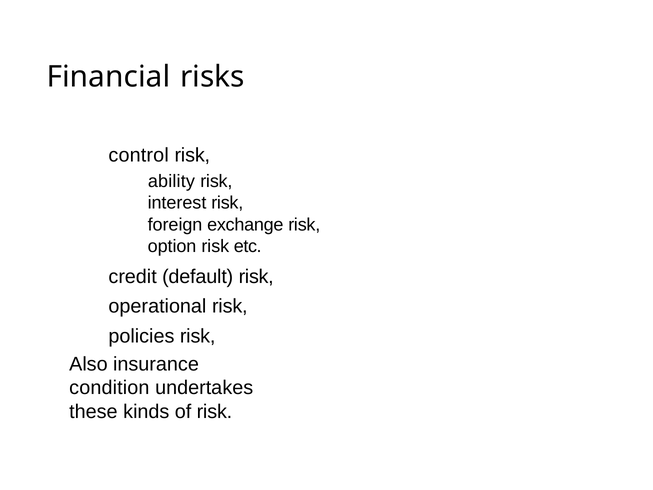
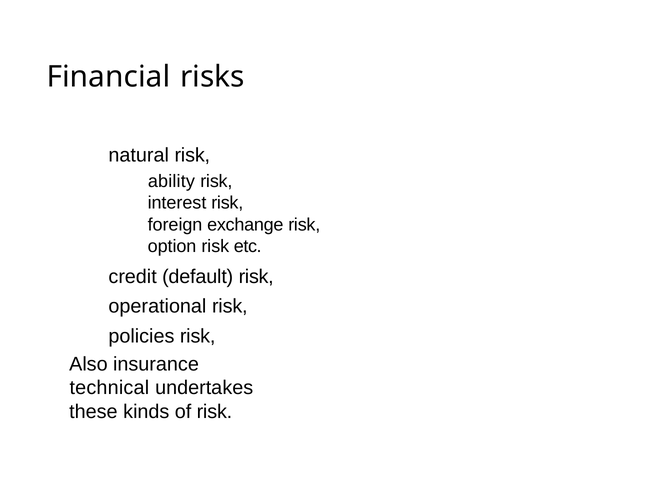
control: control -> natural (139, 156)
condition: condition -> technical (109, 388)
